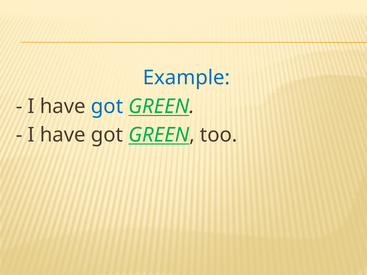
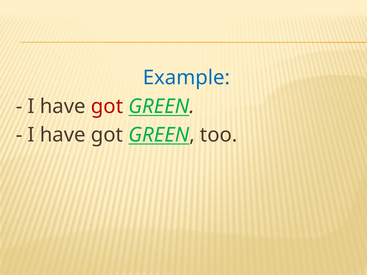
got colour: blue -> red (107, 106)
